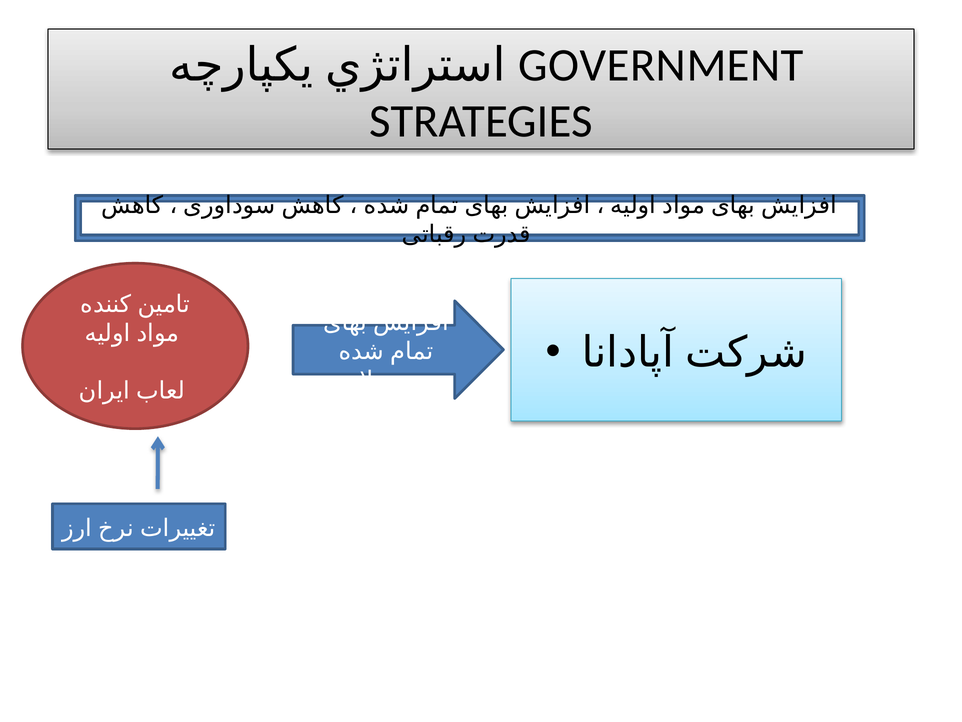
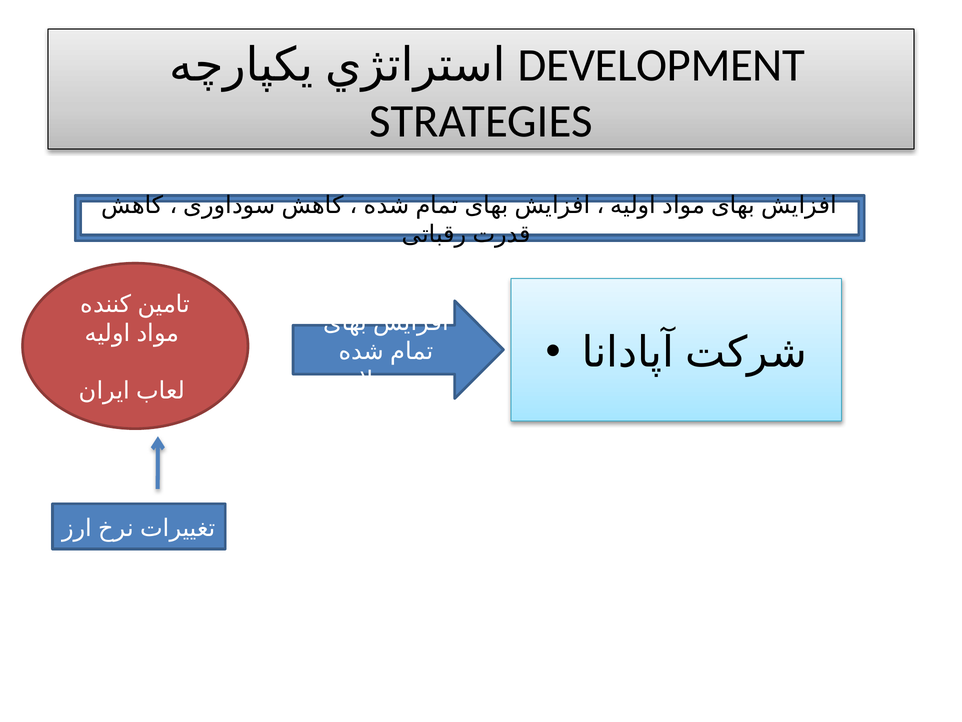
GOVERNMENT: GOVERNMENT -> DEVELOPMENT (661, 65)
